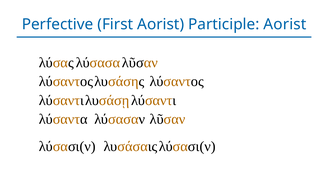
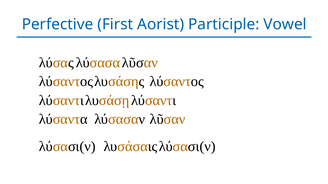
Participle Aorist: Aorist -> Vowel (285, 24)
